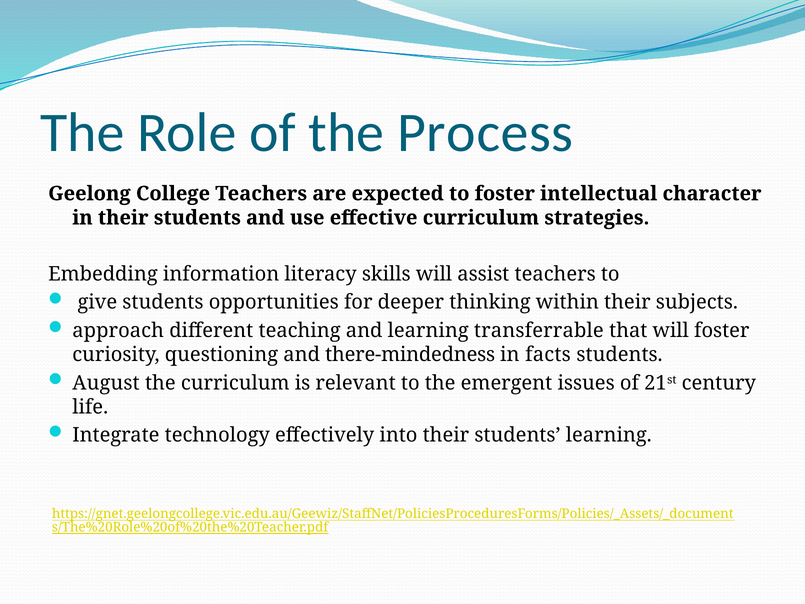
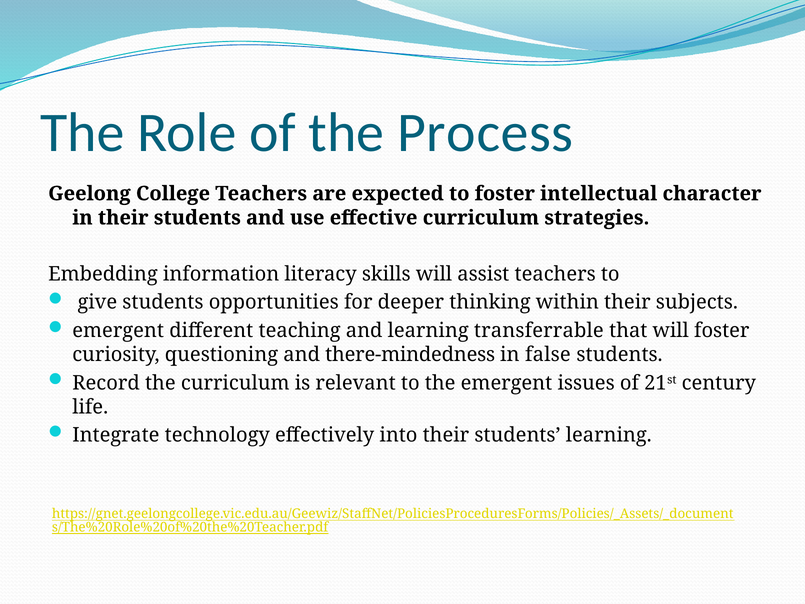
approach: approach -> emergent (118, 330)
facts: facts -> false (548, 355)
August: August -> Record (106, 383)
